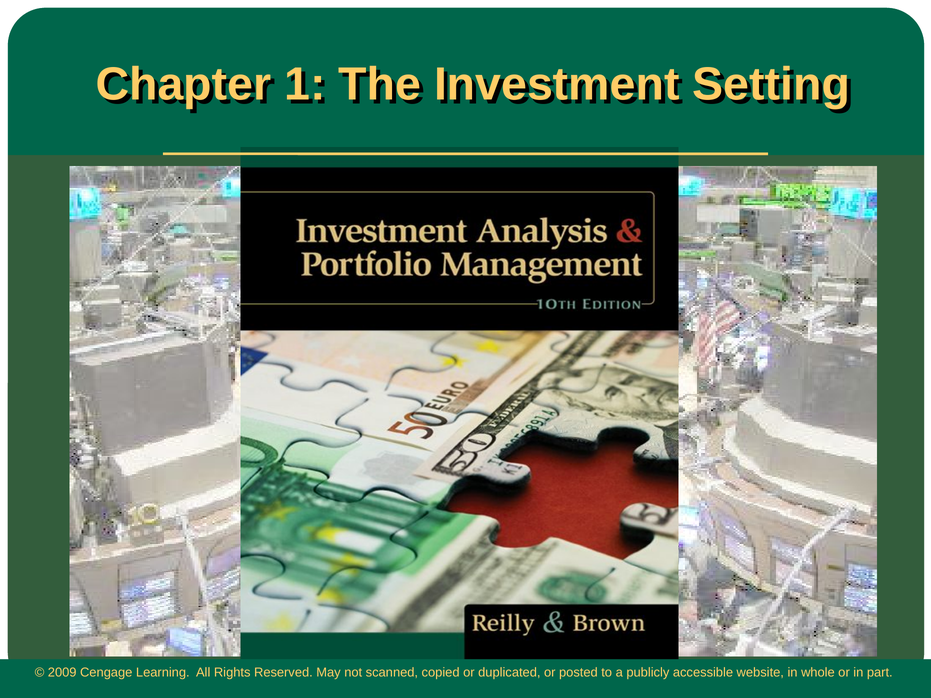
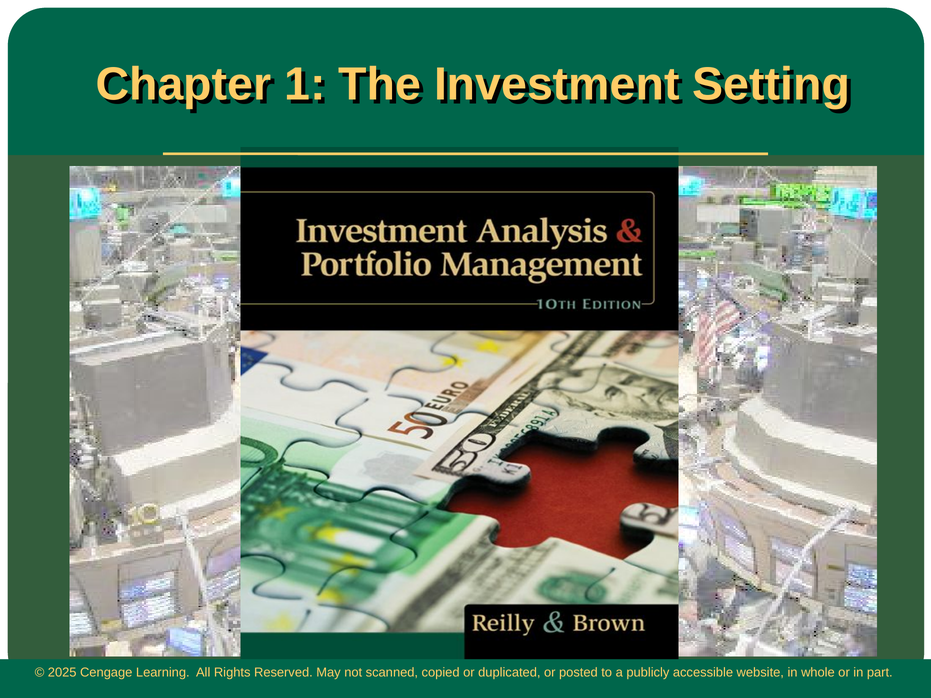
2009: 2009 -> 2025 (62, 673)
